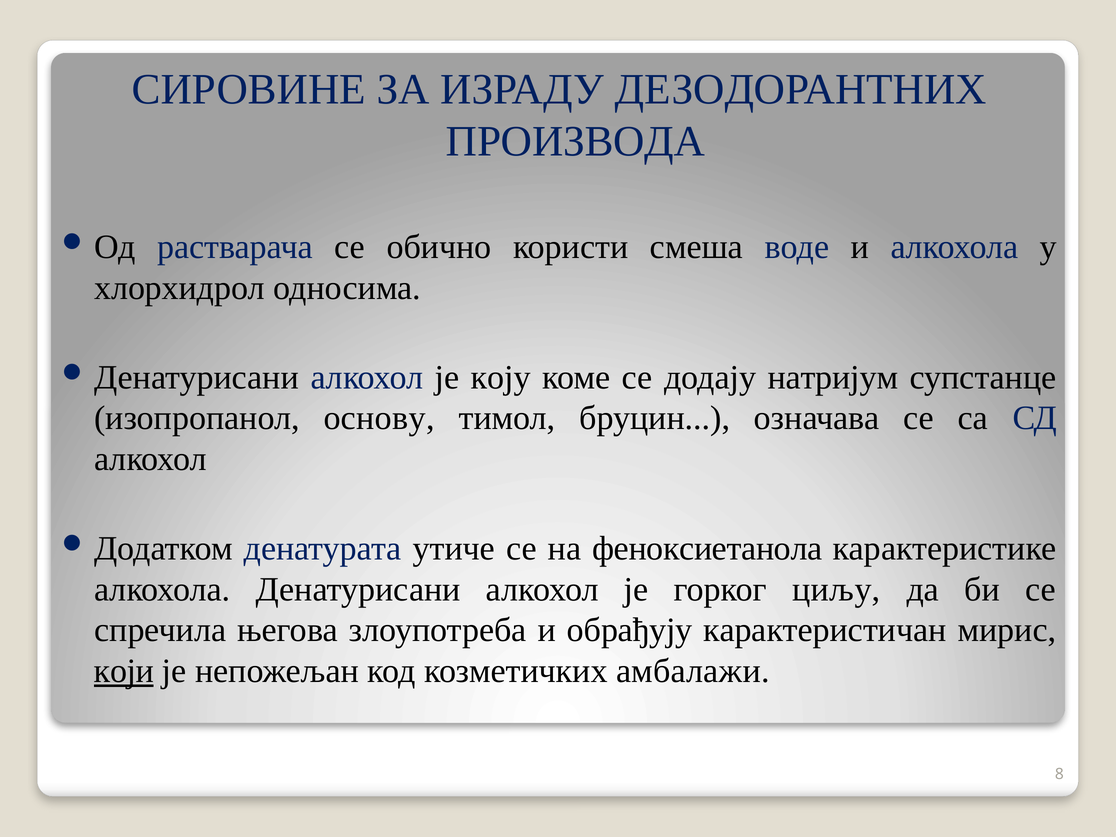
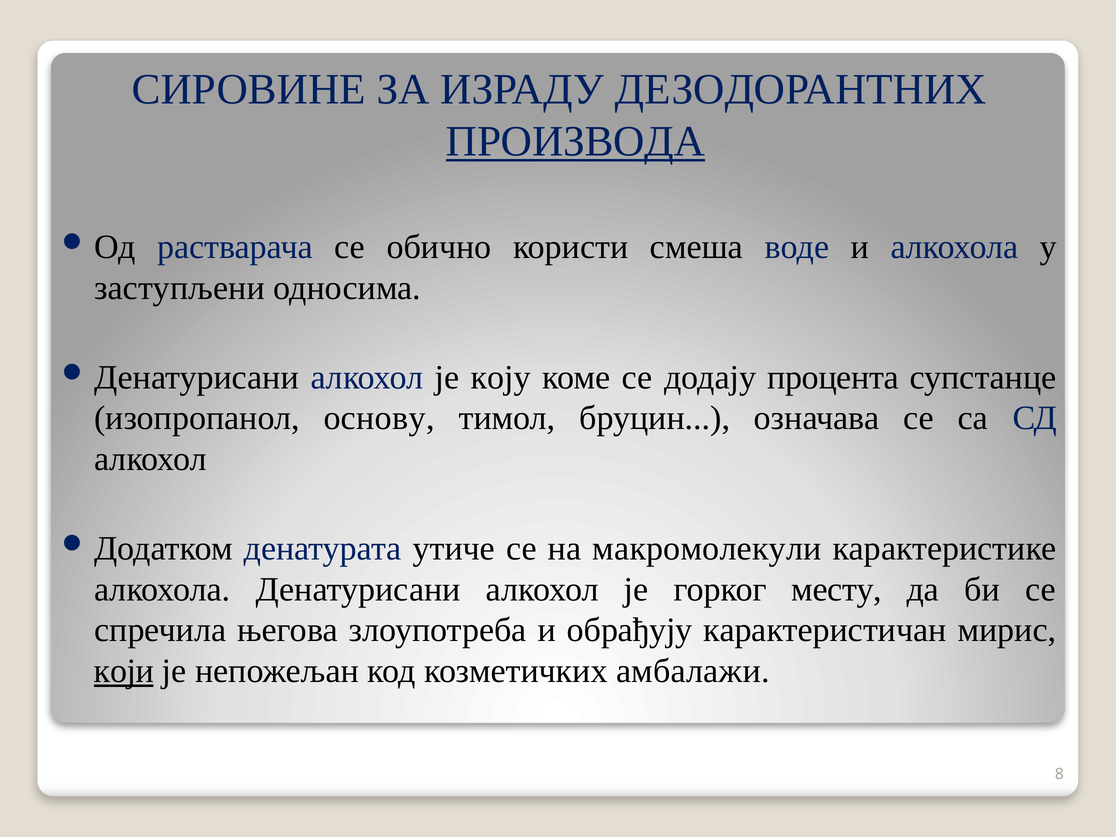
ПРОИЗВОДА underline: none -> present (576, 142)
хлорхидрол: хлорхидрол -> заступљени (180, 288)
натријум: натријум -> процента (833, 377)
феноксиетанола: феноксиетанола -> макромолекули (707, 549)
циљу: циљу -> месту (837, 589)
